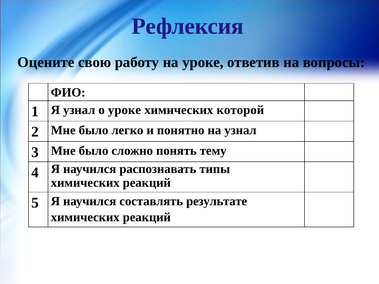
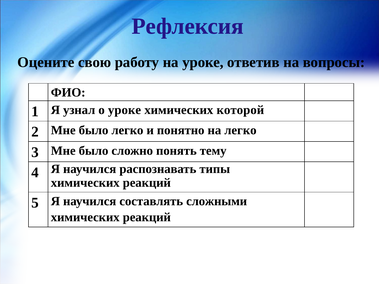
на узнал: узнал -> легко (240, 130)
результате: результате -> сложными (217, 201)
